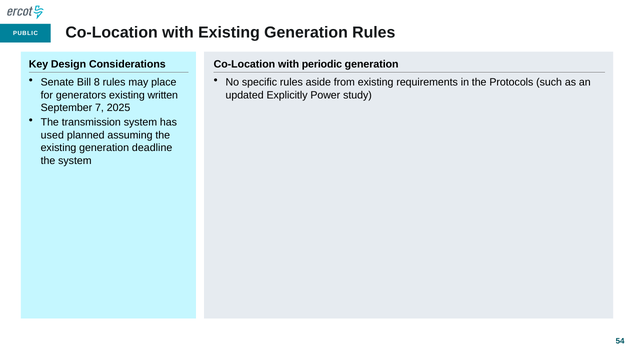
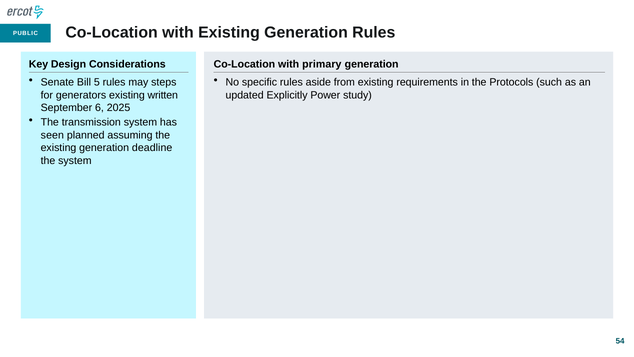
periodic: periodic -> primary (322, 64)
8: 8 -> 5 (97, 82)
place: place -> steps (164, 82)
7: 7 -> 6 (100, 108)
used: used -> seen (52, 135)
